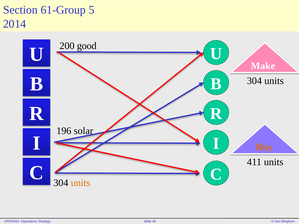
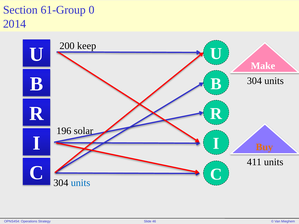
5: 5 -> 0 (92, 10)
good: good -> keep (87, 46)
units colour: orange -> blue (81, 183)
